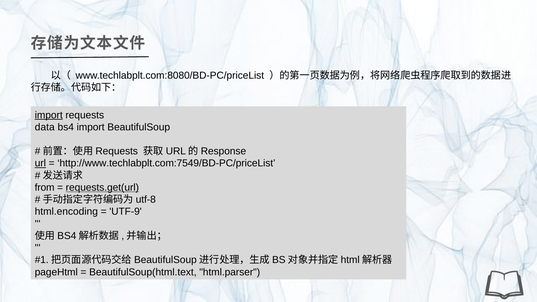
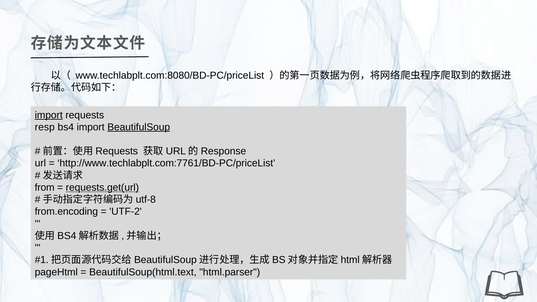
data: data -> resp (45, 127)
BeautifulSoup underline: none -> present (139, 127)
url underline: present -> none (40, 163)
http://www.techlabplt.com:7549/BD-PC/priceList: http://www.techlabplt.com:7549/BD-PC/priceList -> http://www.techlabplt.com:7761/BD-PC/priceList (166, 163)
html.encoding: html.encoding -> from.encoding (66, 212)
UTF-9: UTF-9 -> UTF-2 (126, 212)
